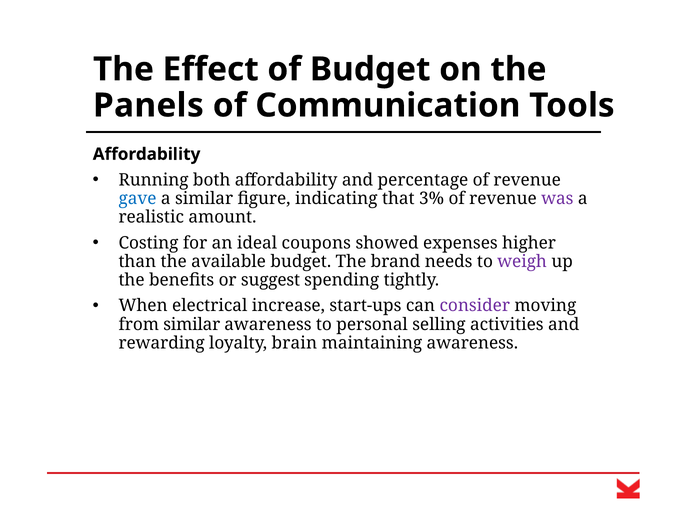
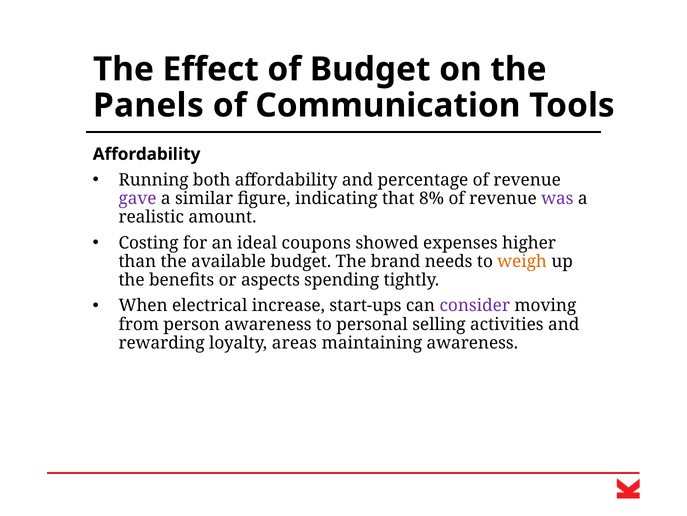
gave colour: blue -> purple (138, 198)
3%: 3% -> 8% (432, 198)
weigh colour: purple -> orange (522, 261)
suggest: suggest -> aspects (270, 280)
from similar: similar -> person (192, 324)
brain: brain -> areas (294, 342)
